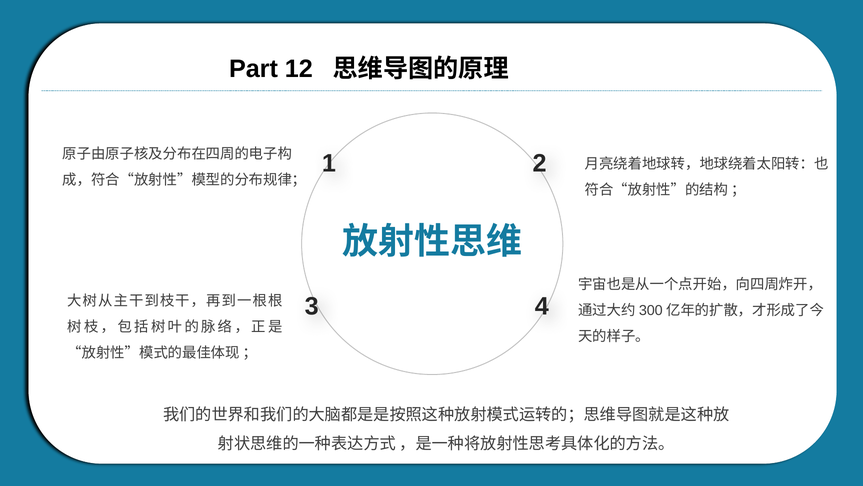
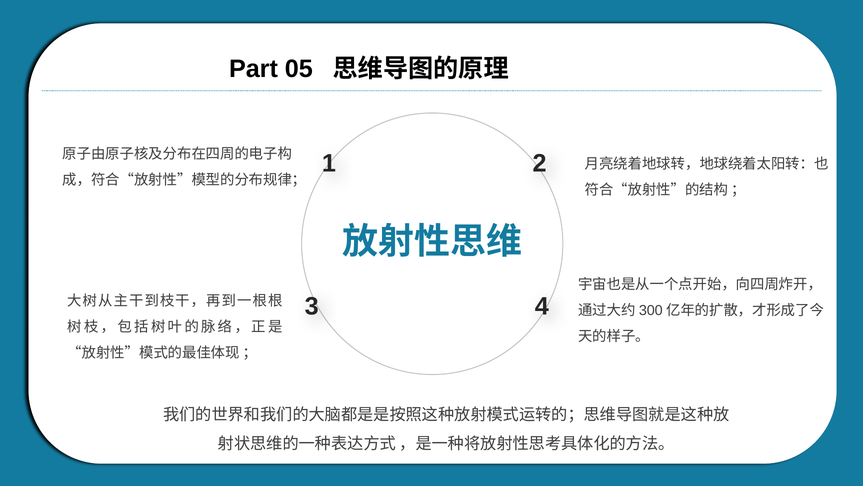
12: 12 -> 05 (299, 69)
